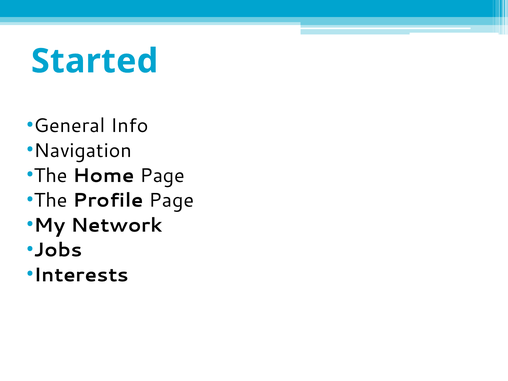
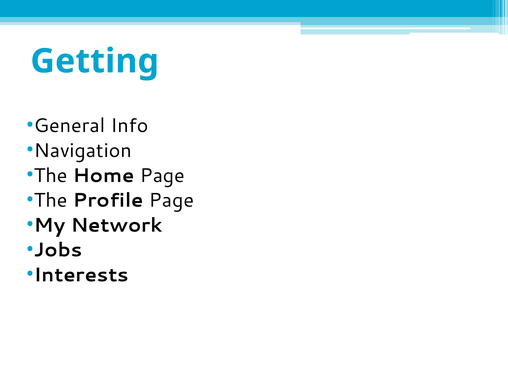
Started: Started -> Getting (95, 61)
